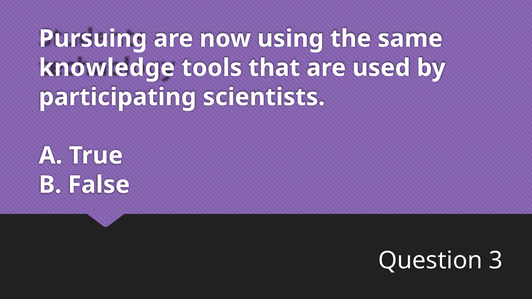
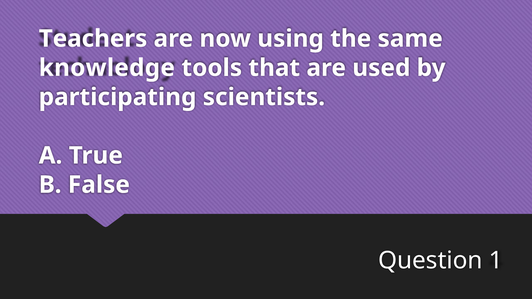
Pursuing: Pursuing -> Teachers (93, 39)
3: 3 -> 1 (496, 261)
